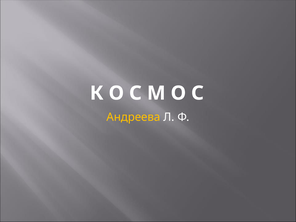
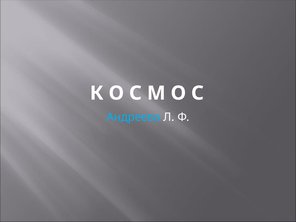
Андреева colour: yellow -> light blue (133, 117)
